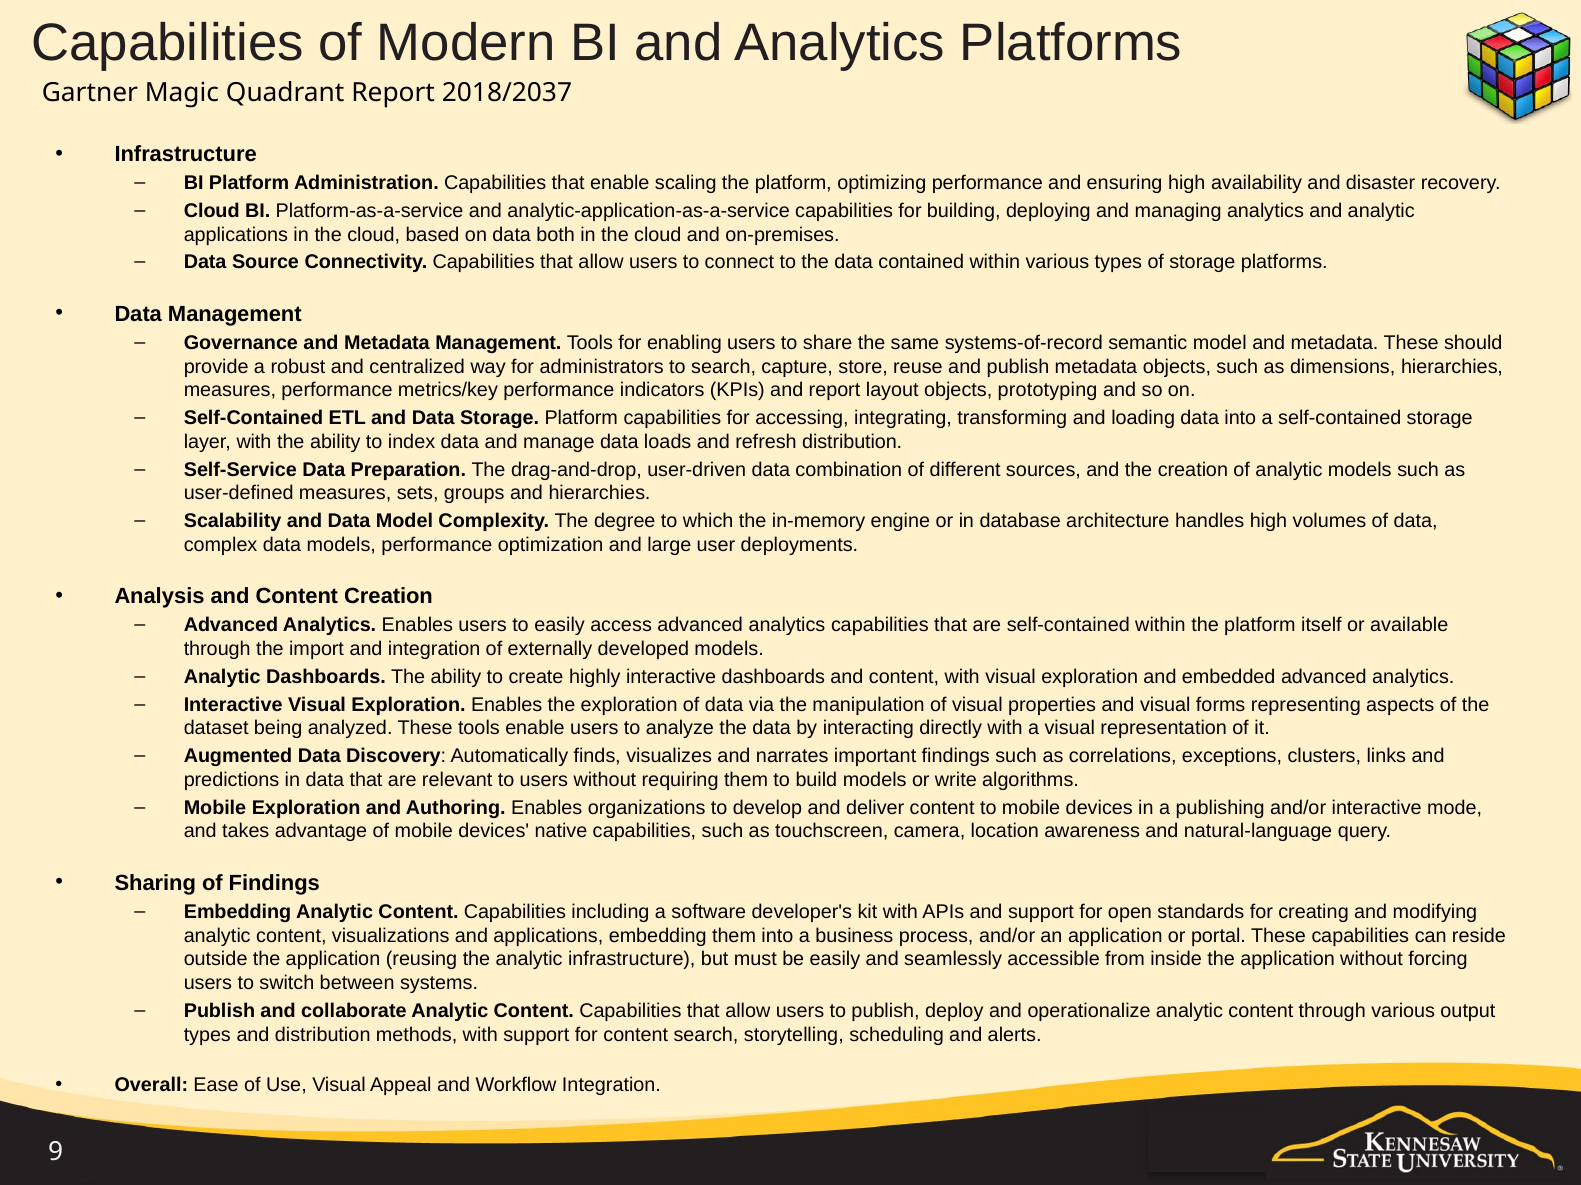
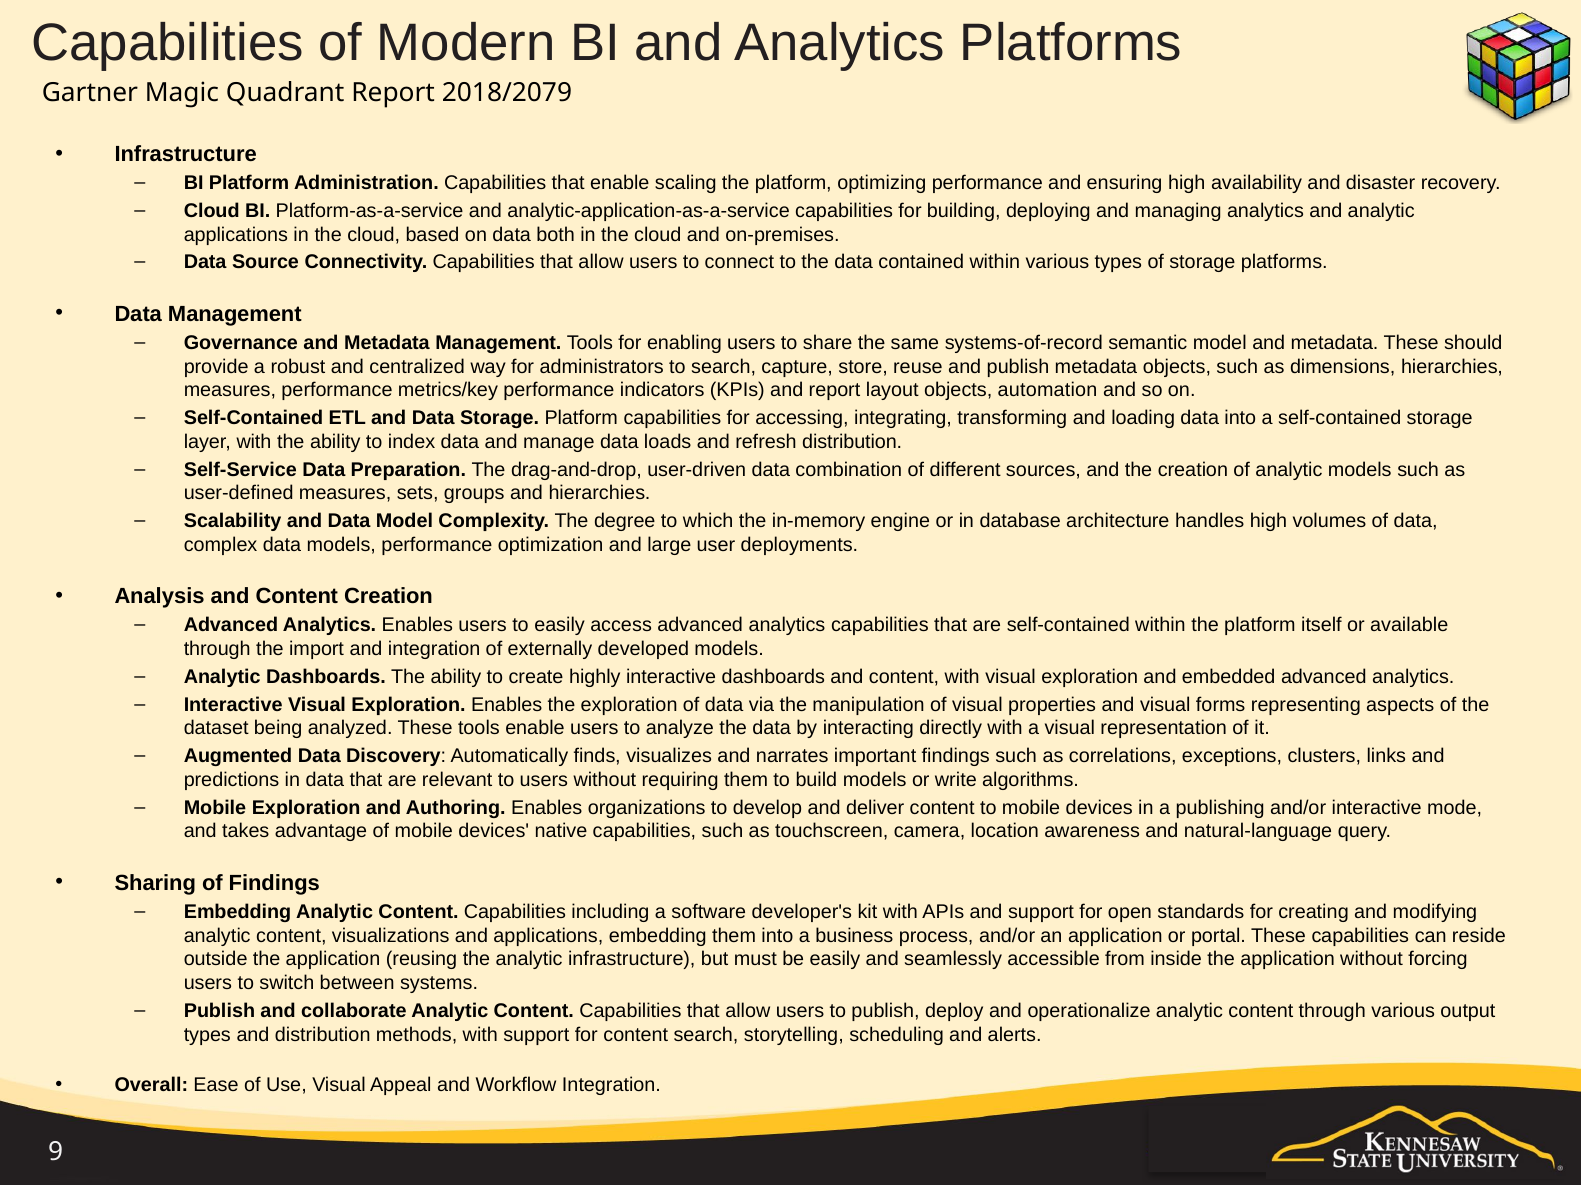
2018/2037: 2018/2037 -> 2018/2079 (507, 93)
prototyping: prototyping -> automation (1048, 391)
